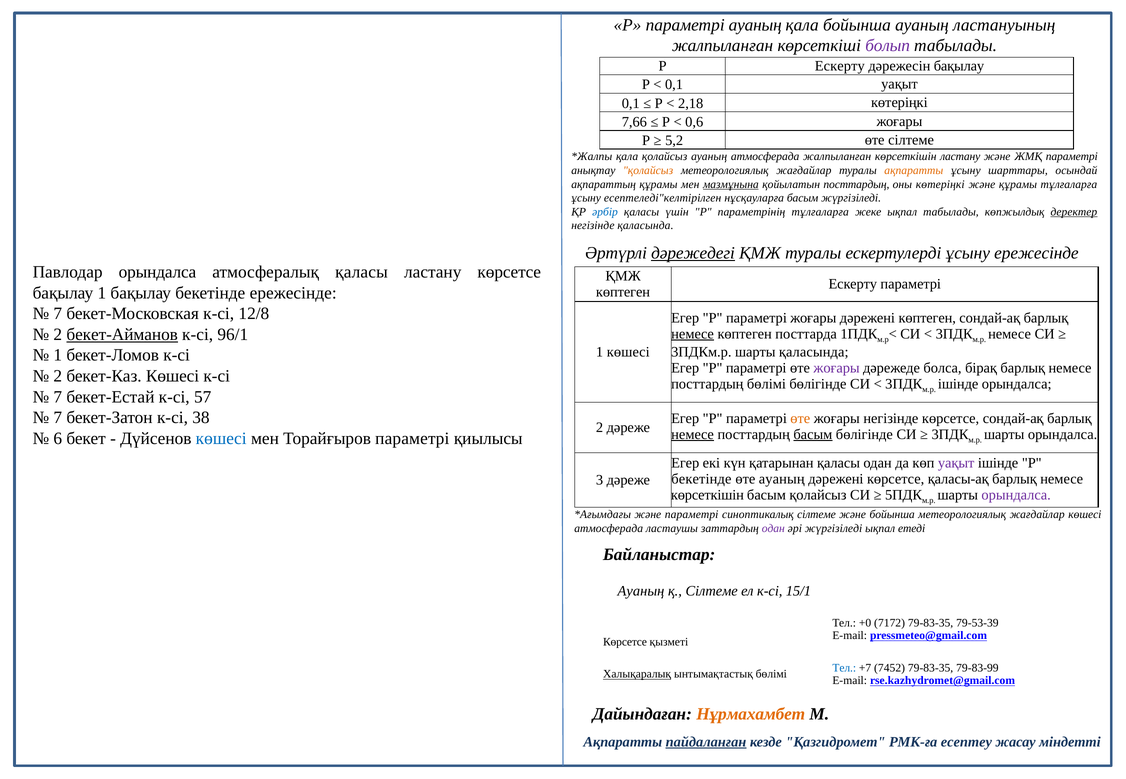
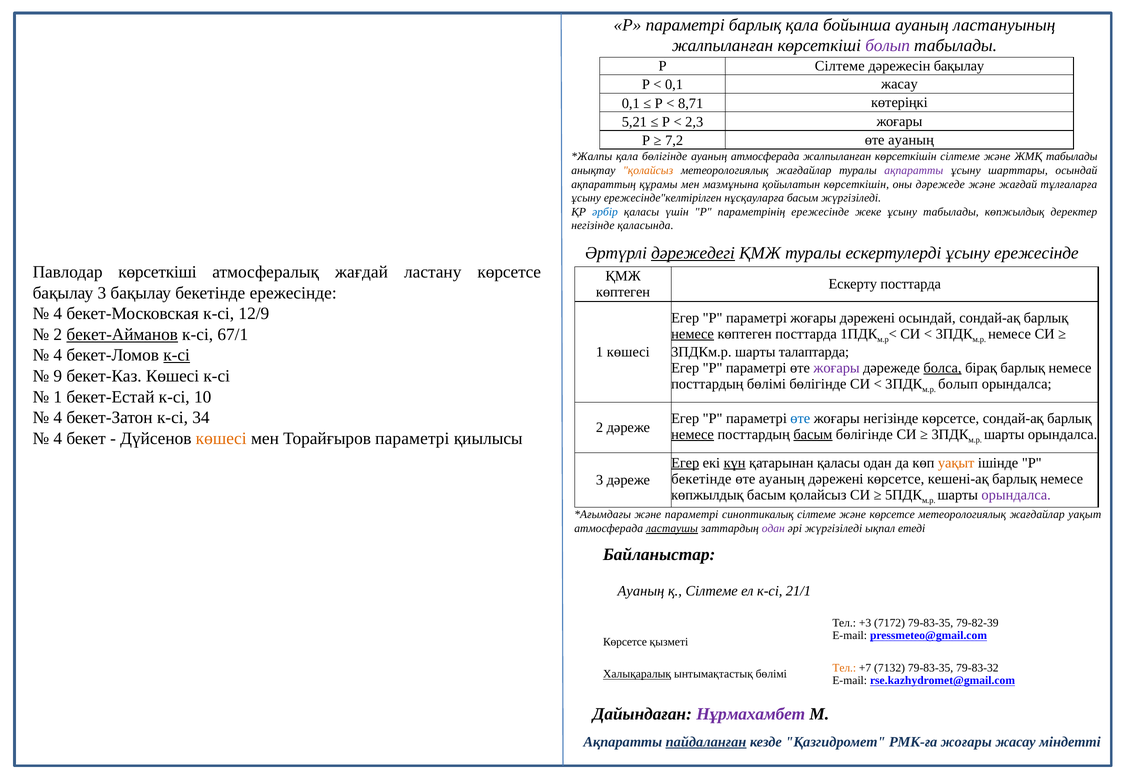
параметрі ауаның: ауаның -> барлық (755, 25)
Р Ескерту: Ескерту -> Сілтеме (840, 66)
0,1 уақыт: уақыт -> жасау (899, 84)
2,18: 2,18 -> 8,71 (691, 103)
7,66: 7,66 -> 5,21 (634, 122)
0,6: 0,6 -> 2,3 (694, 122)
5,2: 5,2 -> 7,2 (674, 141)
сілтеме: сілтеме -> ауаның (911, 140)
қала қолайсыз: қолайсыз -> бөлігінде (665, 157)
көрсеткішін ластану: ластану -> сілтеме (960, 157)
ЖМҚ параметрі: параметрі -> табылады (1072, 157)
ақпаратты colour: orange -> purple (914, 171)
мазмұнына underline: present -> none (731, 184)
қойылатын посттардың: посттардың -> көрсеткішін (856, 184)
оны көтеріңкі: көтеріңкі -> дәрежеде (940, 184)
және құрамы: құрамы -> жағдай (1018, 184)
есептеледі"келтірілген: есептеледі"келтірілген -> ережесінде"келтірілген (663, 198)
параметрінің тұлғаларға: тұлғаларға -> ережесінде (820, 212)
жеке ықпал: ықпал -> ұсыну (902, 212)
деректер underline: present -> none (1074, 212)
Павлодар орындалса: орындалса -> көрсеткіші (157, 272)
атмосфералық қаласы: қаласы -> жағдай (362, 272)
Ескерту параметрі: параметрі -> посттарда (911, 284)
бақылау 1: 1 -> 3 (102, 293)
7: 7 -> 4 (58, 314)
12/8: 12/8 -> 12/9 (254, 314)
дәрежені көптеген: көптеген -> осындай (927, 318)
96/1: 96/1 -> 67/1 (233, 335)
шарты қаласында: қаласында -> талаптарда (814, 352)
1: 1 -> 4 (58, 355)
к-сі underline: none -> present (177, 355)
болса underline: none -> present (942, 368)
2: 2 -> 9 (58, 376)
ішінде: ішінде -> болып (958, 384)
7: 7 -> 1 (58, 397)
57: 57 -> 10 (203, 397)
7: 7 -> 4 (58, 418)
38: 38 -> 34 (201, 418)
өте colour: orange -> blue (800, 419)
6: 6 -> 4 (58, 439)
көшесі colour: blue -> orange (221, 439)
Егер underline: none -> present (685, 463)
күн underline: none -> present (735, 463)
уақыт colour: purple -> orange (956, 463)
қаласы-ақ: қаласы-ақ -> кешені-ақ (958, 479)
көрсеткішін: көрсеткішін -> көпжылдық (707, 495)
және бойынша: бойынша -> көрсетсе (892, 515)
жағдайлар көшесі: көшесі -> уақыт (1085, 515)
ластаушы underline: none -> present (672, 529)
15/1: 15/1 -> 21/1 (798, 591)
+0: +0 -> +3 (865, 623)
79-53-39: 79-53-39 -> 79-82-39 (977, 623)
Тел colour: blue -> orange (844, 668)
7452: 7452 -> 7132 (890, 668)
79-83-99: 79-83-99 -> 79-83-32 (977, 668)
Нұрмахамбет colour: orange -> purple (751, 715)
РМК-ға есептеу: есептеу -> жоғары (966, 742)
